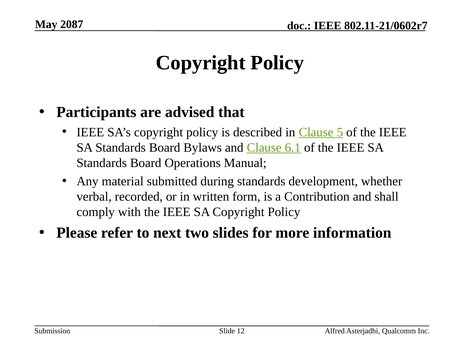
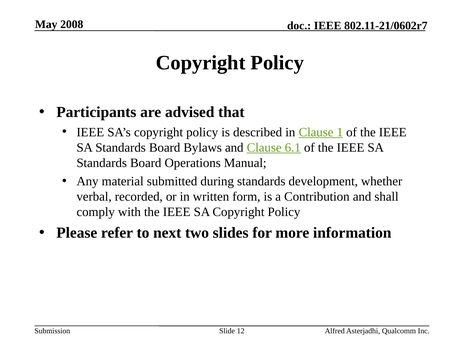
2087: 2087 -> 2008 (72, 24)
5: 5 -> 1 (340, 132)
